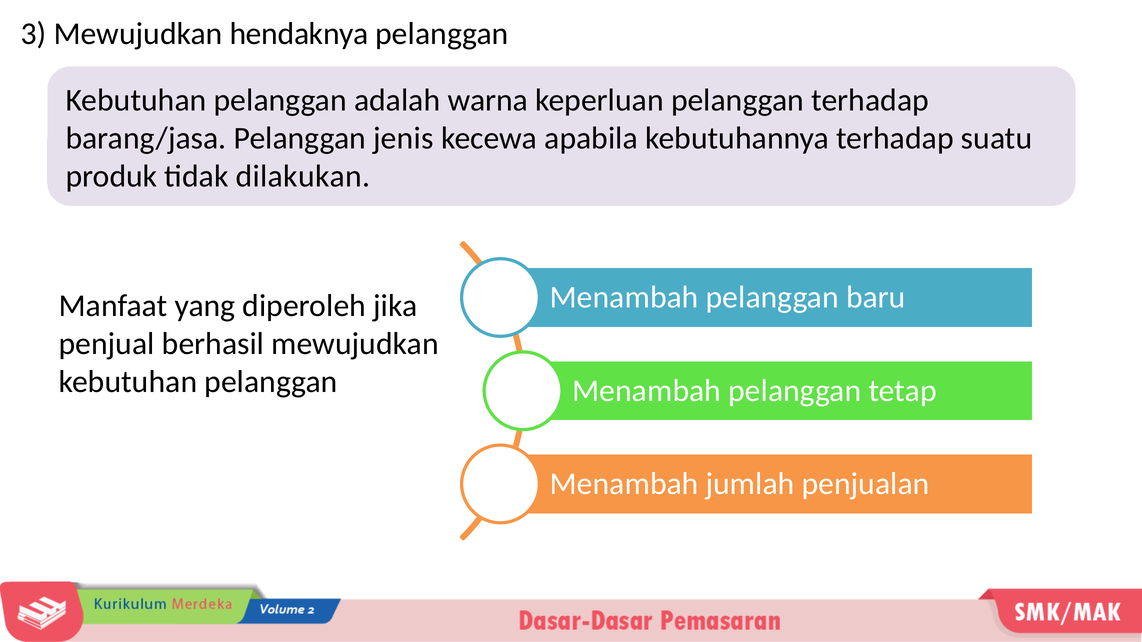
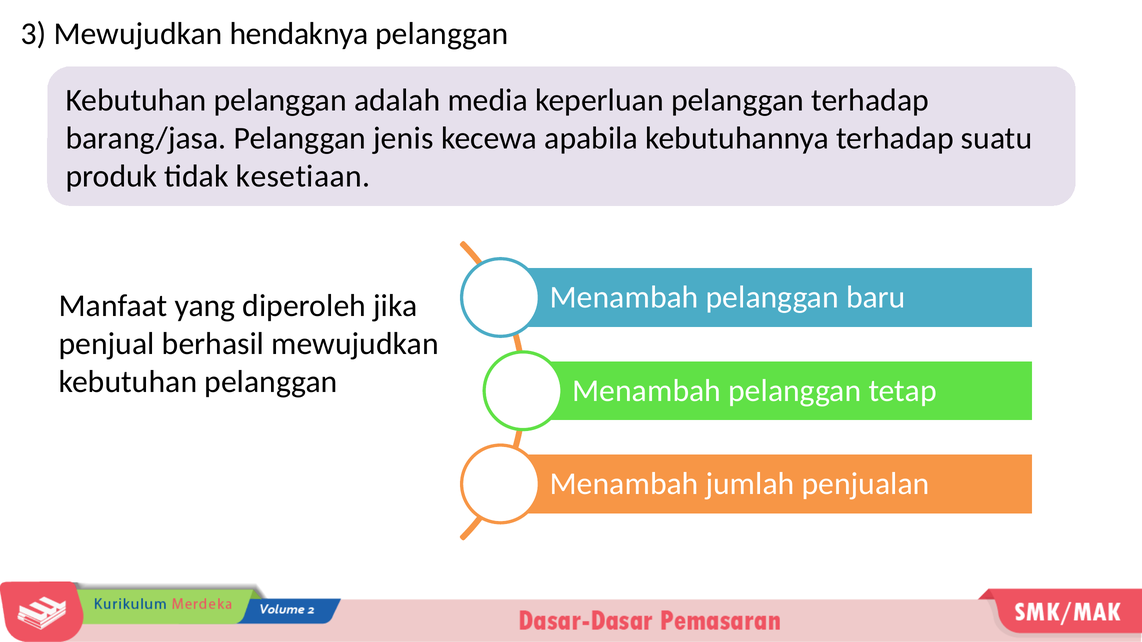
warna: warna -> media (488, 100)
dilakukan: dilakukan -> kesetiaan (303, 176)
